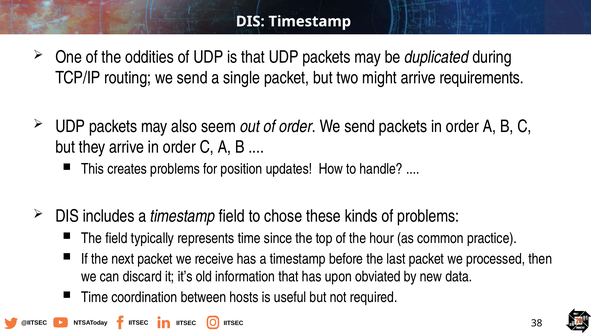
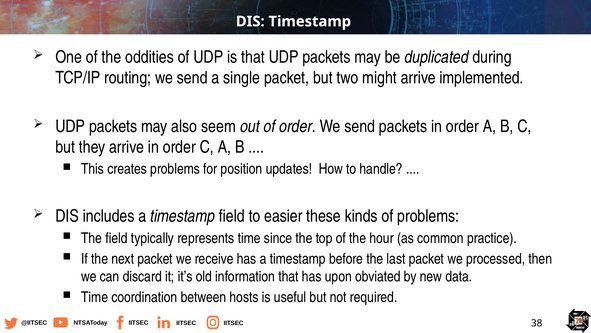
requirements: requirements -> implemented (482, 78)
chose: chose -> easier (283, 216)
